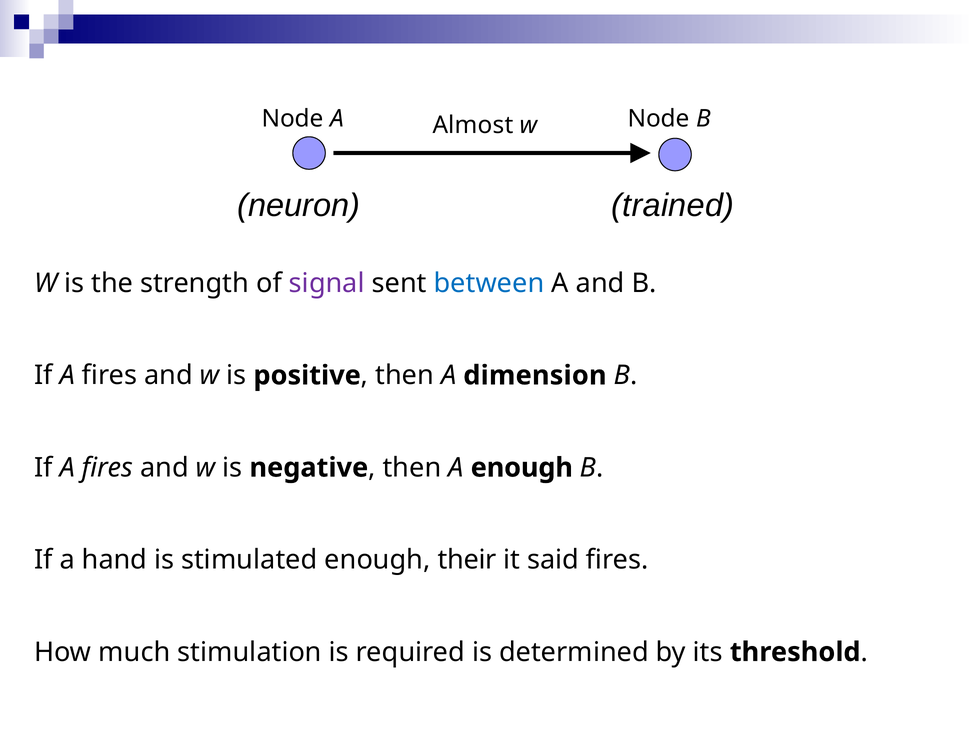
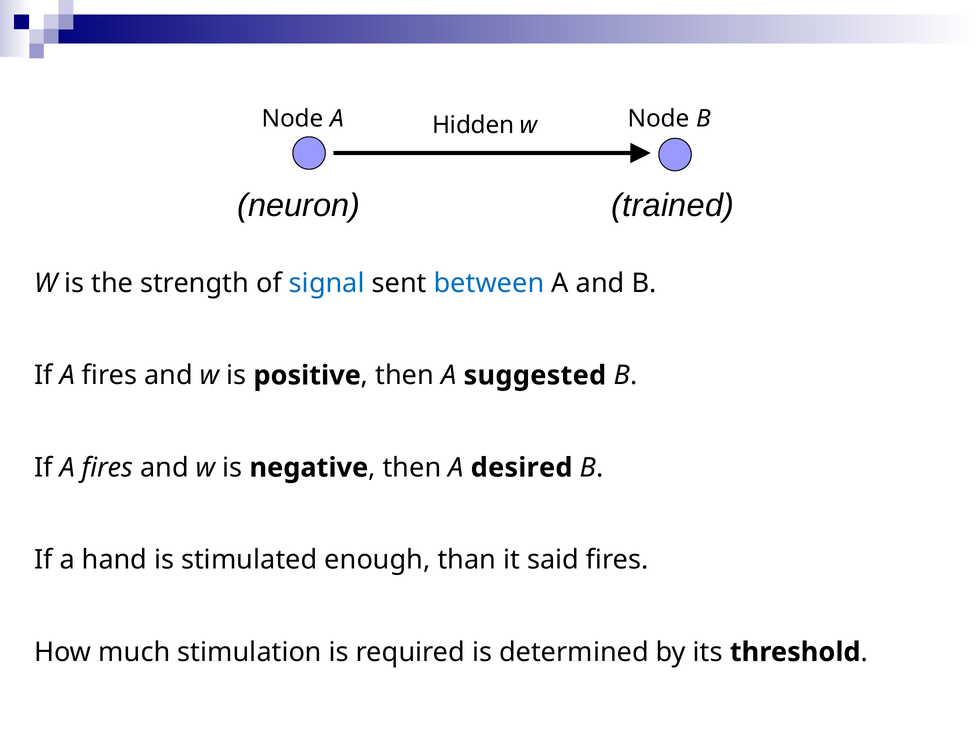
Almost: Almost -> Hidden (473, 125)
signal colour: purple -> blue (327, 283)
dimension: dimension -> suggested (535, 375)
A enough: enough -> desired (522, 468)
their: their -> than (467, 560)
